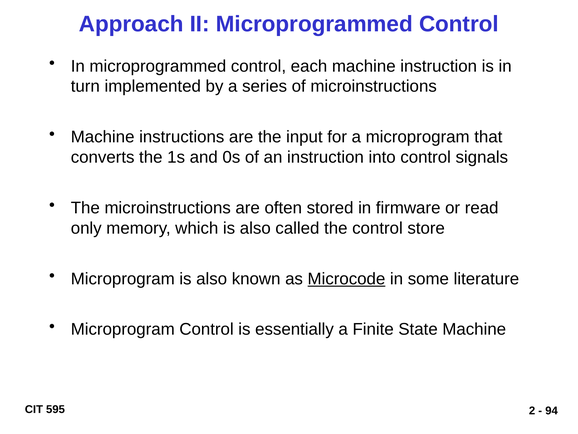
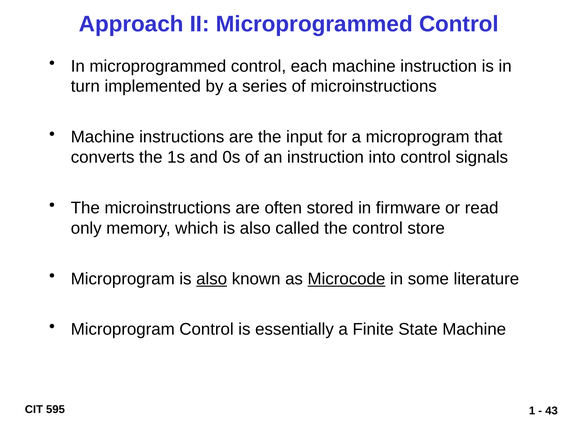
also underline: none -> present (212, 278)
2: 2 -> 1 (532, 410)
94: 94 -> 43 (552, 410)
